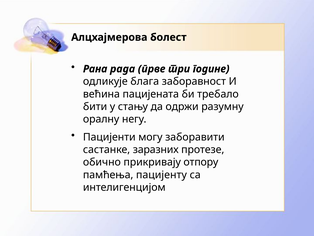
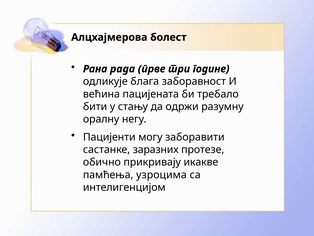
отпору: отпору -> икакве (201, 162)
пацијенту: пацијенту -> узроцима (161, 174)
